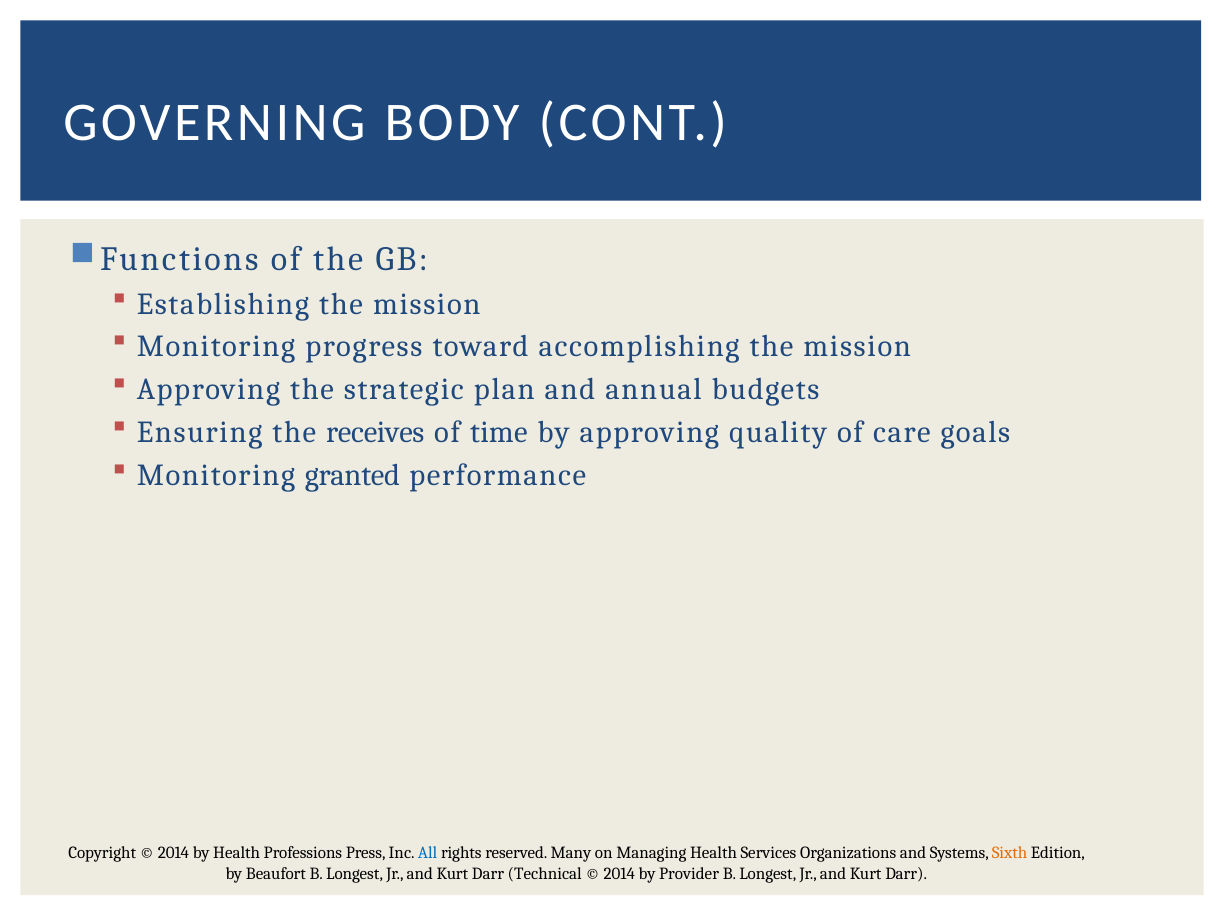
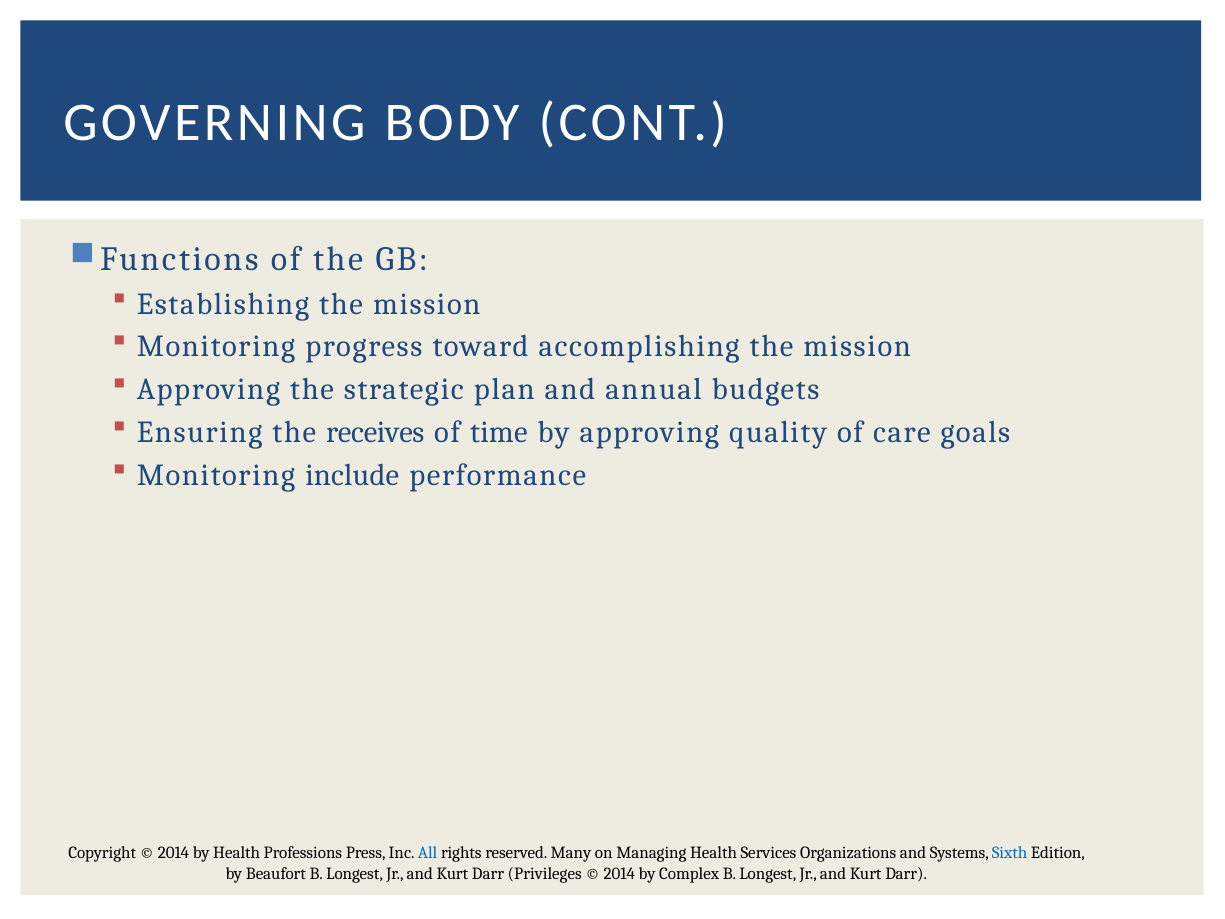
granted: granted -> include (352, 475)
Sixth colour: orange -> blue (1010, 853)
Technical: Technical -> Privileges (545, 873)
Provider: Provider -> Complex (689, 873)
